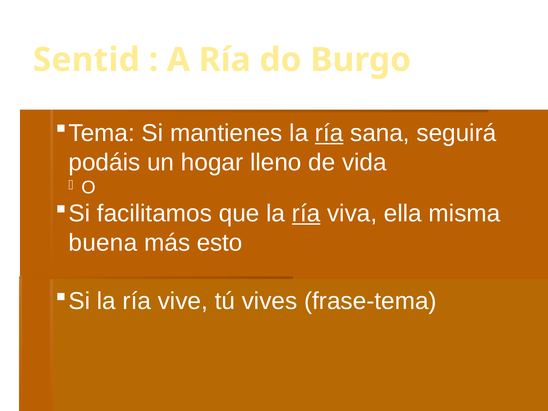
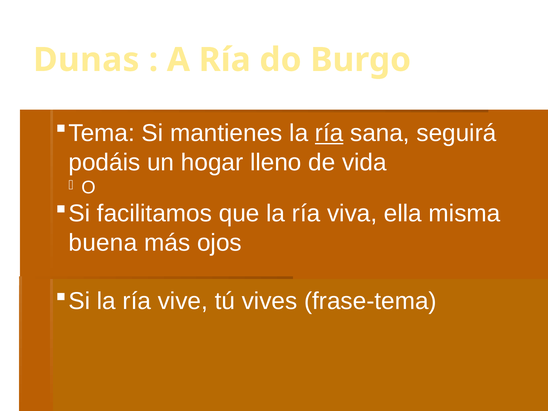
Sentid: Sentid -> Dunas (86, 60)
ría underline: present -> none (306, 214)
esto: esto -> ojos (219, 243)
